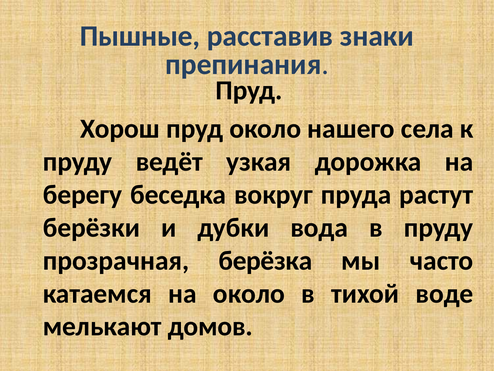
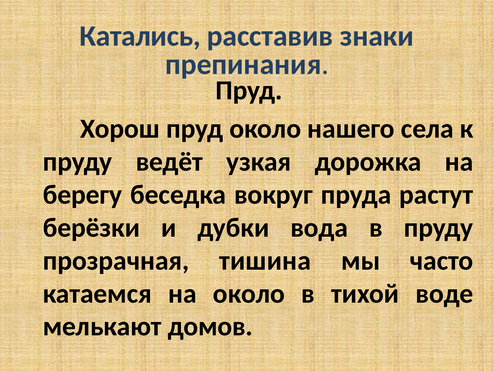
Пышные: Пышные -> Катались (140, 36)
берёзка: берёзка -> тишина (265, 260)
